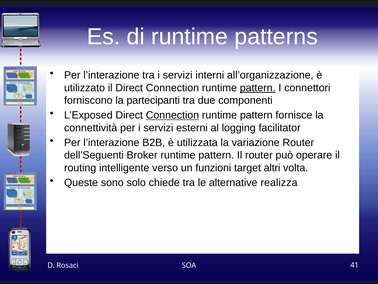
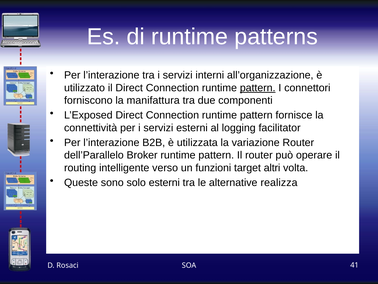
partecipanti: partecipanti -> manifattura (153, 100)
Connection underline: present -> none (172, 115)
dell’Seguenti: dell’Seguenti -> dell’Parallelo (94, 155)
solo chiede: chiede -> esterni (164, 182)
